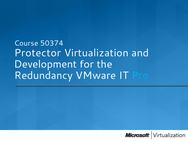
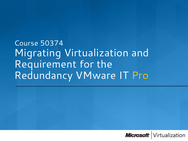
Protector: Protector -> Migrating (38, 53)
Development: Development -> Requirement (45, 64)
Pro colour: light blue -> yellow (140, 75)
